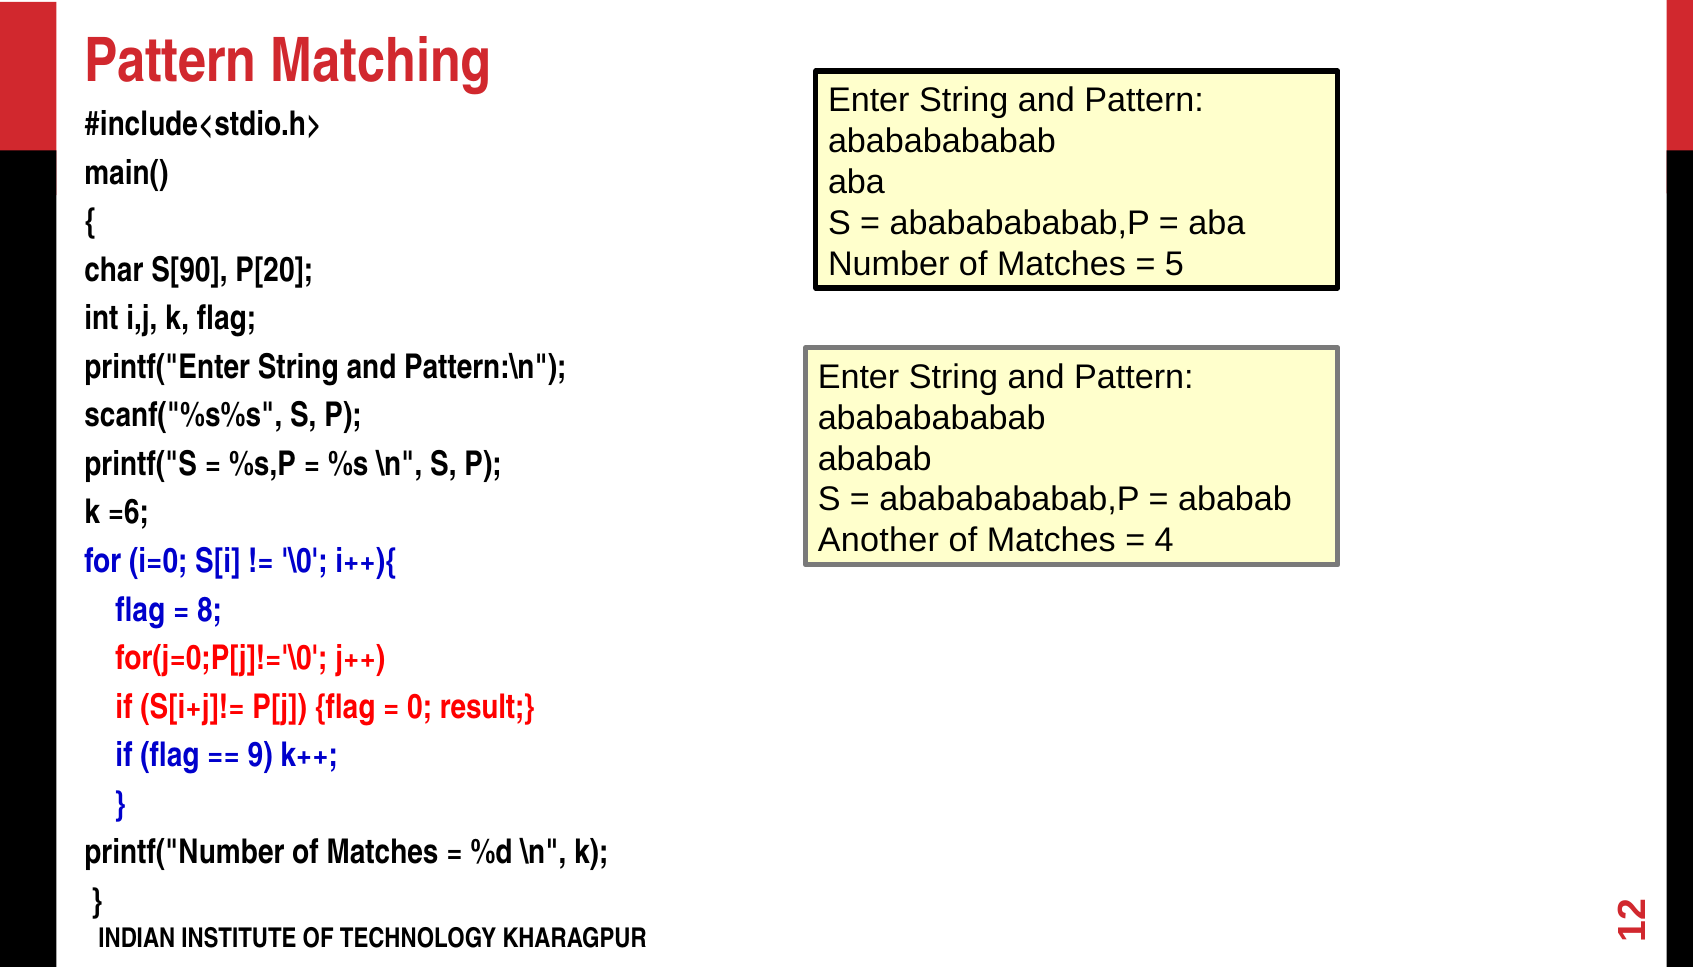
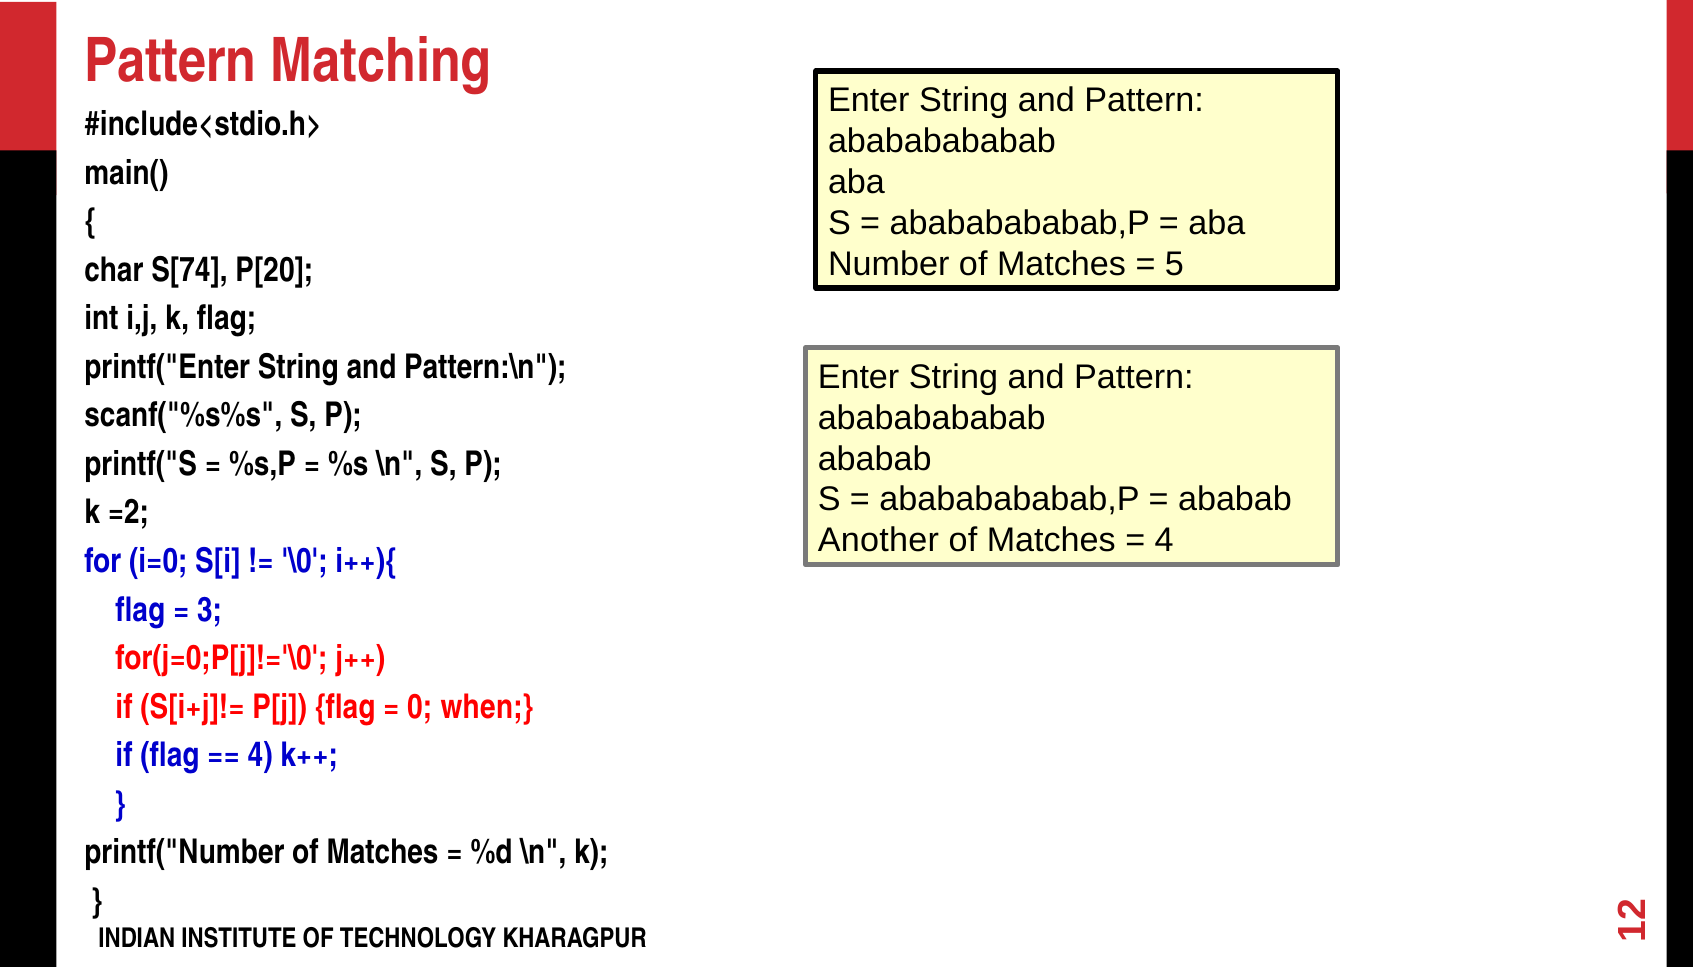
S[90: S[90 -> S[74 (189, 270)
=6: =6 -> =2 (128, 513)
8: 8 -> 3 (210, 610)
result: result -> when (487, 707)
9: 9 -> 4 (260, 756)
